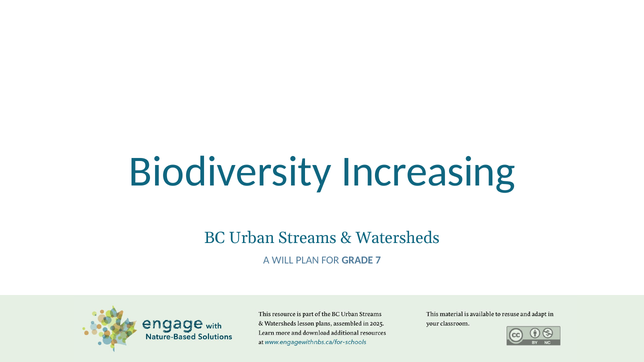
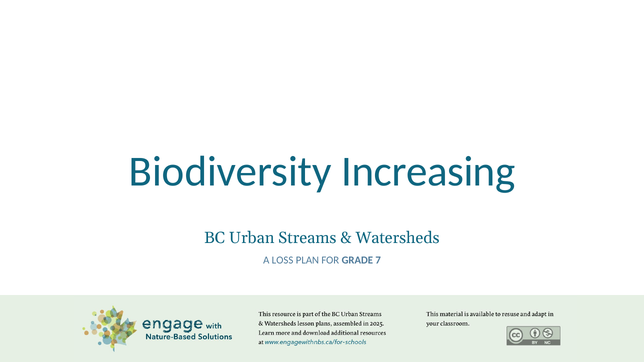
WILL: WILL -> LOSS (283, 261)
